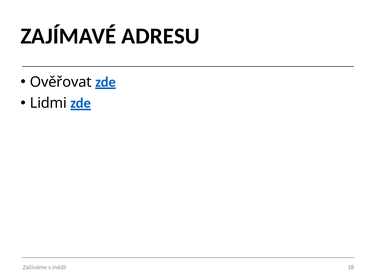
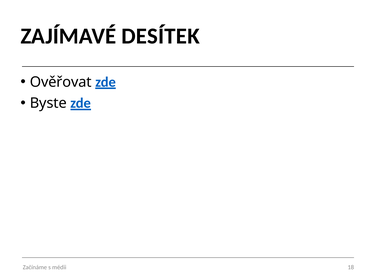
ADRESU: ADRESU -> DESÍTEK (161, 36)
Lidmi: Lidmi -> Byste (48, 103)
